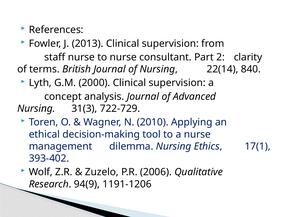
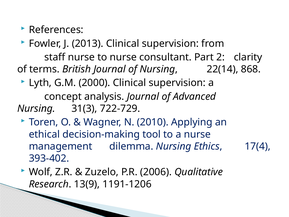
840: 840 -> 868 (251, 69)
17(1: 17(1 -> 17(4 (258, 146)
94(9: 94(9 -> 13(9 (87, 184)
